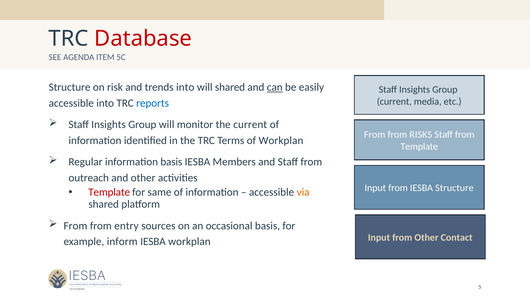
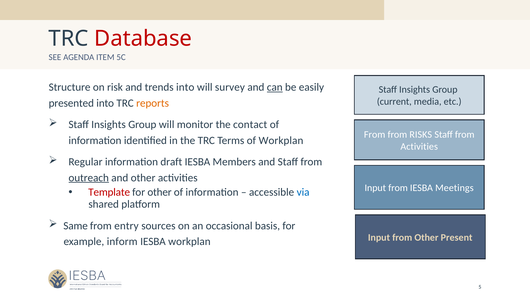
will shared: shared -> survey (230, 87)
accessible: accessible -> presented (71, 103)
reports colour: blue -> orange (153, 103)
the current: current -> contact (250, 125)
Template: Template -> Activities (419, 147)
information basis: basis -> draft (171, 162)
outreach underline: none -> present (89, 178)
IESBA Structure: Structure -> Meetings (454, 188)
for same: same -> other (160, 192)
via colour: orange -> blue (303, 192)
From: From -> Same (76, 226)
Contact: Contact -> Present (457, 238)
